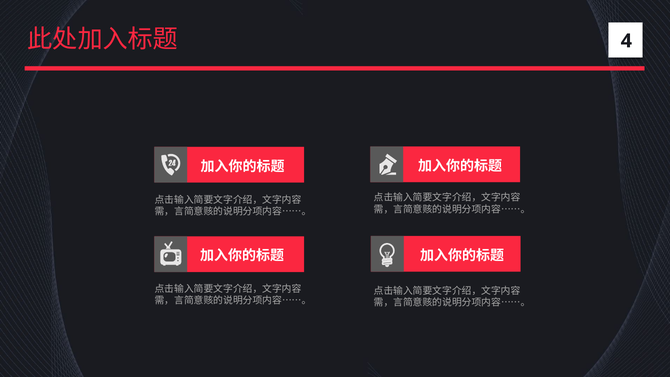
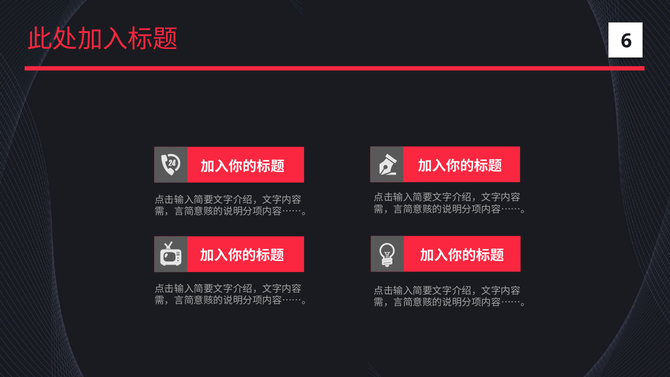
4: 4 -> 6 (626, 41)
